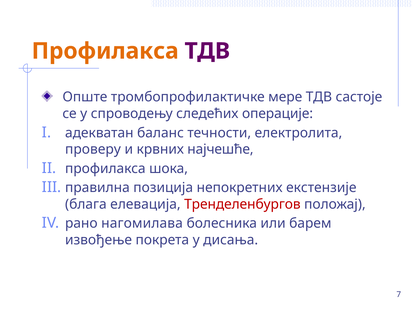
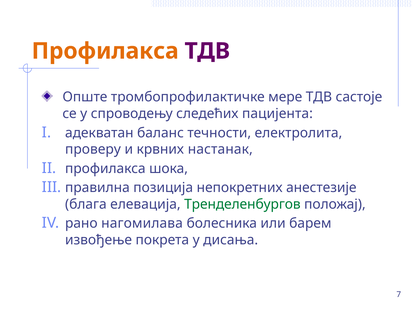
операције: операције -> пацијента (277, 114)
најчешће: најчешће -> настанак (220, 149)
екстензије: екстензије -> анестезије (321, 188)
Тренделенбургов colour: red -> green (242, 204)
